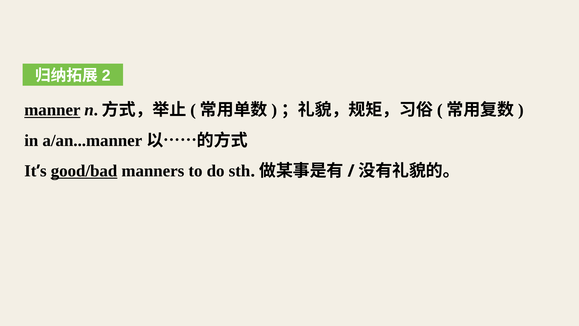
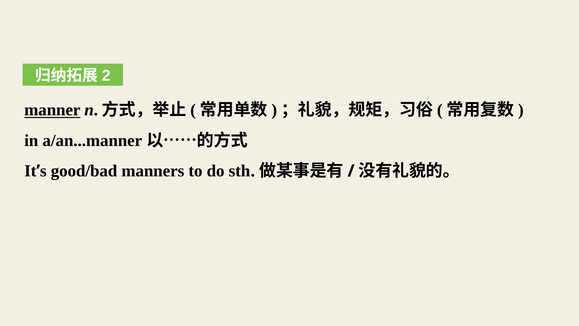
good/bad underline: present -> none (84, 171)
